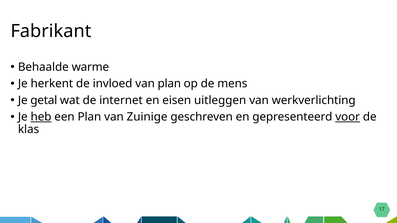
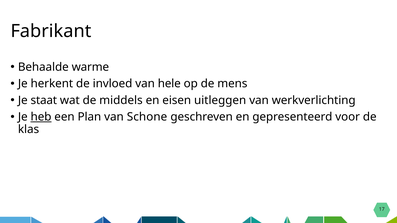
van plan: plan -> hele (169, 84)
getal: getal -> staat (44, 100)
internet: internet -> middels (121, 100)
Zuinige: Zuinige -> Schone (147, 117)
voor underline: present -> none (348, 117)
